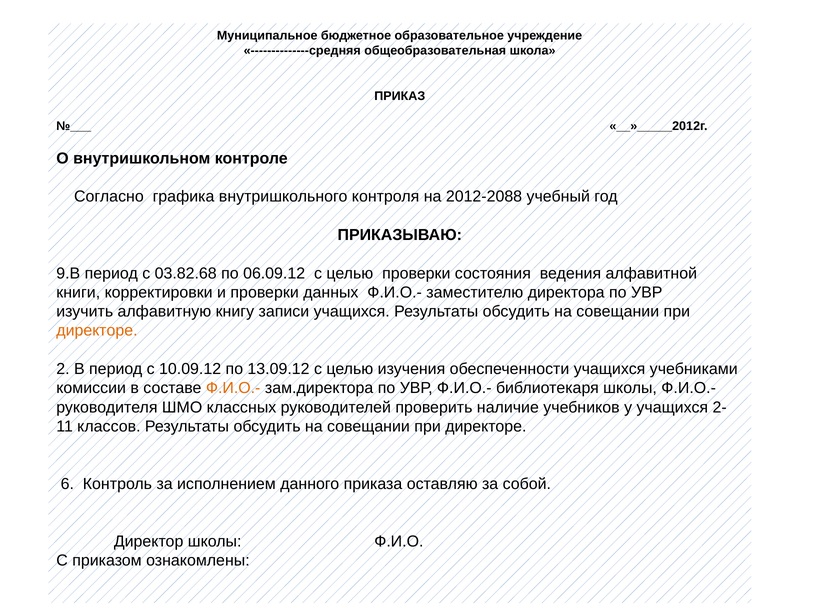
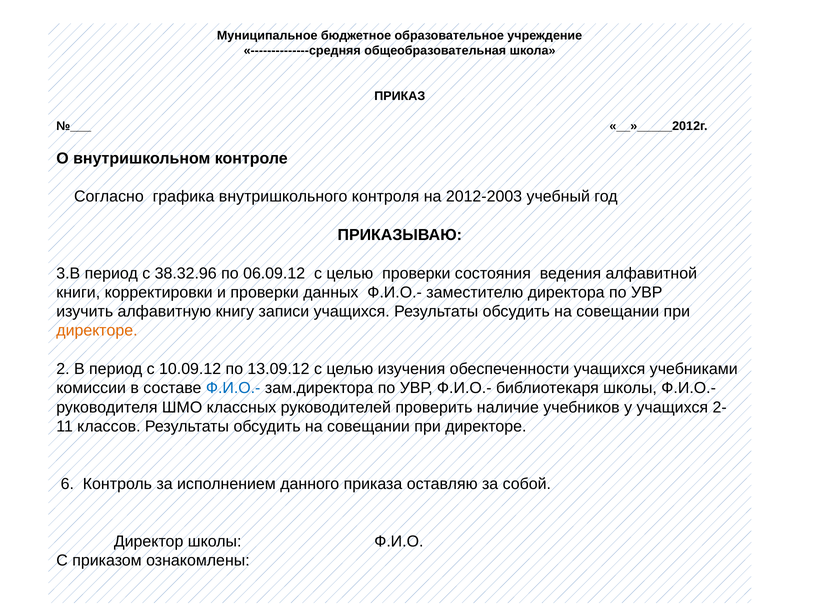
2012-2088: 2012-2088 -> 2012-2003 (484, 196)
9.В: 9.В -> 3.В (68, 273)
03.82.68: 03.82.68 -> 38.32.96 (186, 273)
Ф.И.О.- colour: orange -> blue (233, 388)
